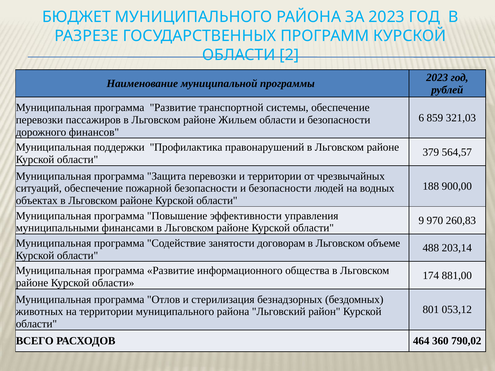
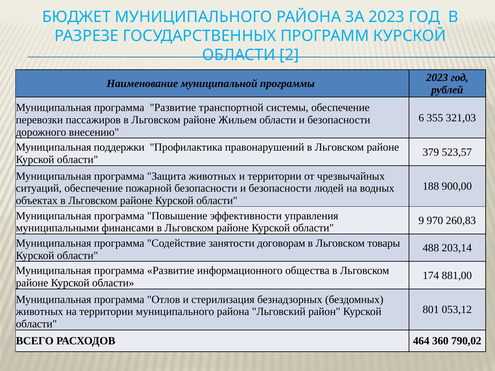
859: 859 -> 355 (435, 118)
финансов: финансов -> внесению (94, 132)
564,57: 564,57 -> 523,57 (457, 152)
Защита перевозки: перевозки -> животных (213, 176)
объеме: объеме -> товары (384, 243)
